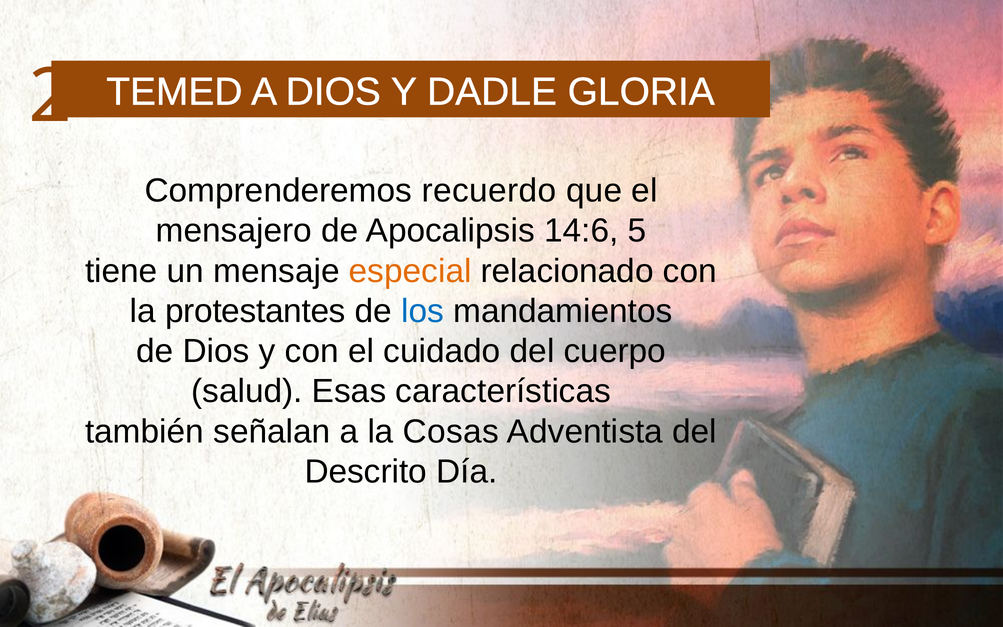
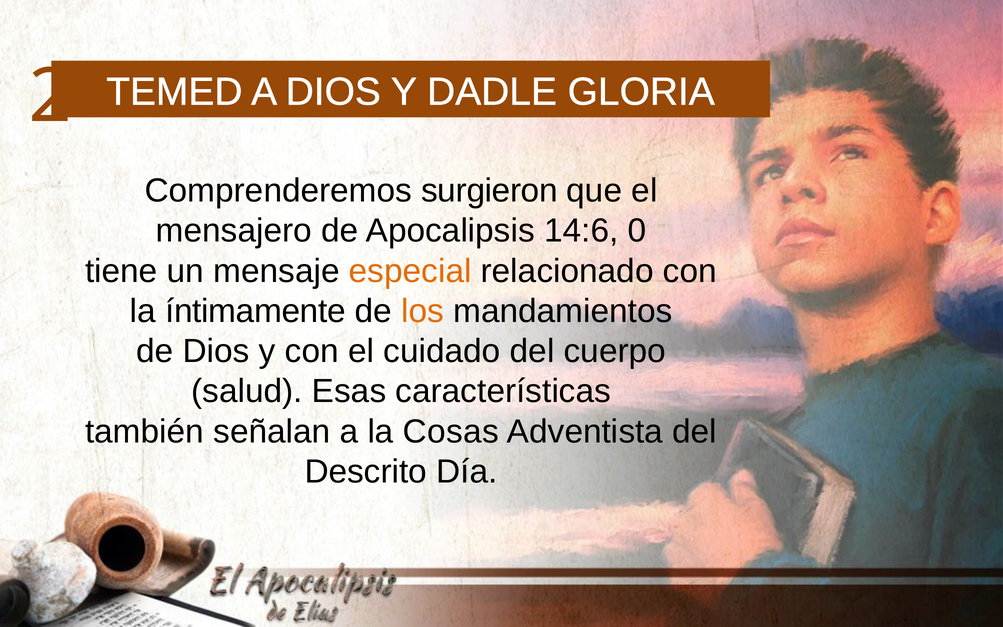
recuerdo: recuerdo -> surgieron (489, 191)
5: 5 -> 0 (637, 231)
protestantes: protestantes -> íntimamente (255, 311)
los colour: blue -> orange (422, 311)
